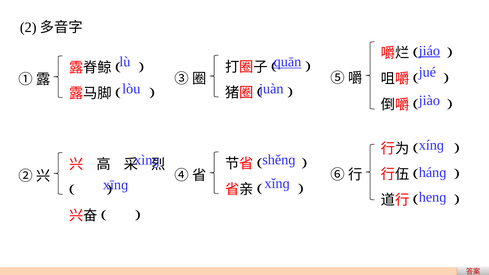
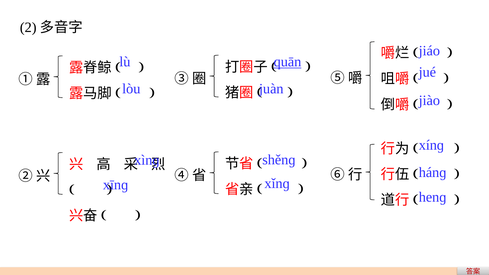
jiáo underline: present -> none (429, 51)
